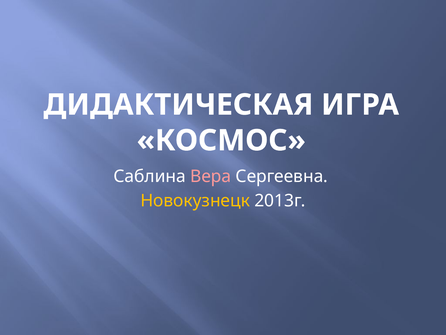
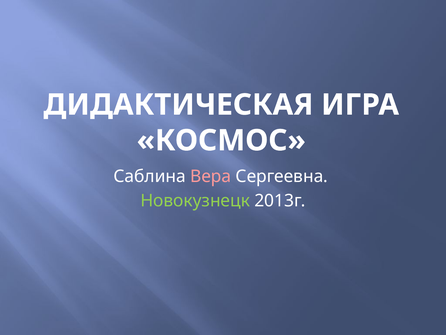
Новокузнецк colour: yellow -> light green (195, 201)
